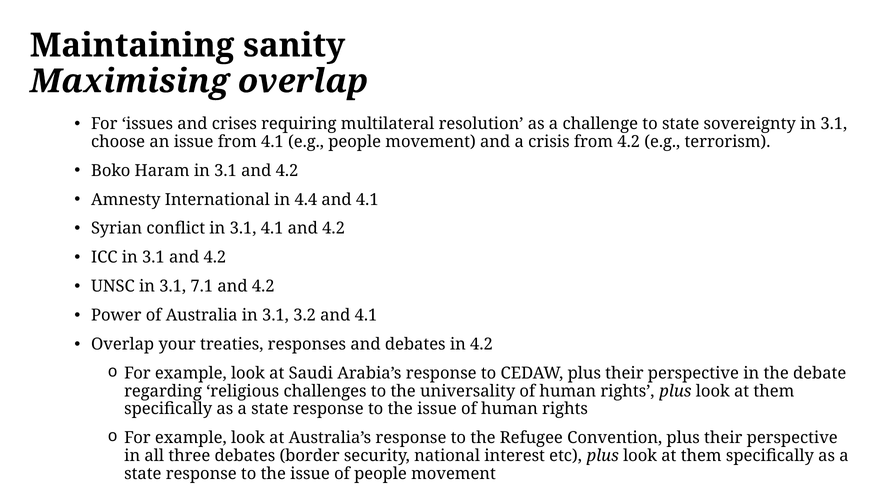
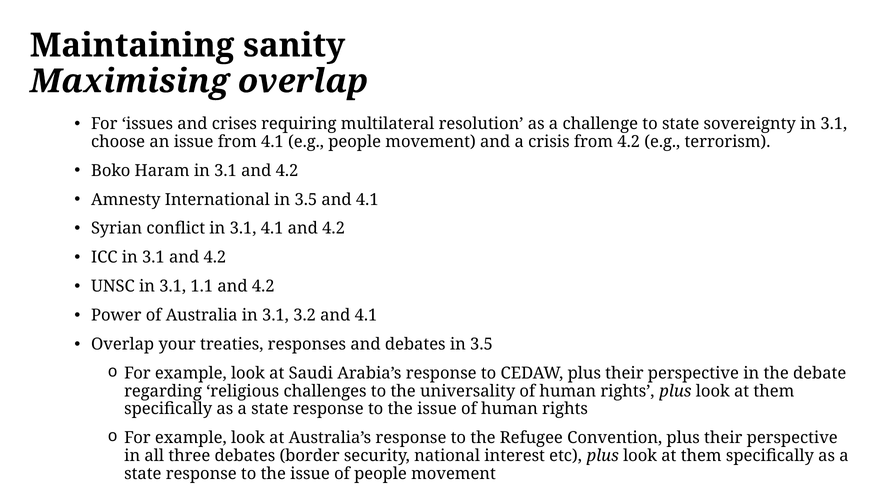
International in 4.4: 4.4 -> 3.5 (306, 200)
7.1: 7.1 -> 1.1 (202, 287)
debates in 4.2: 4.2 -> 3.5 (481, 344)
